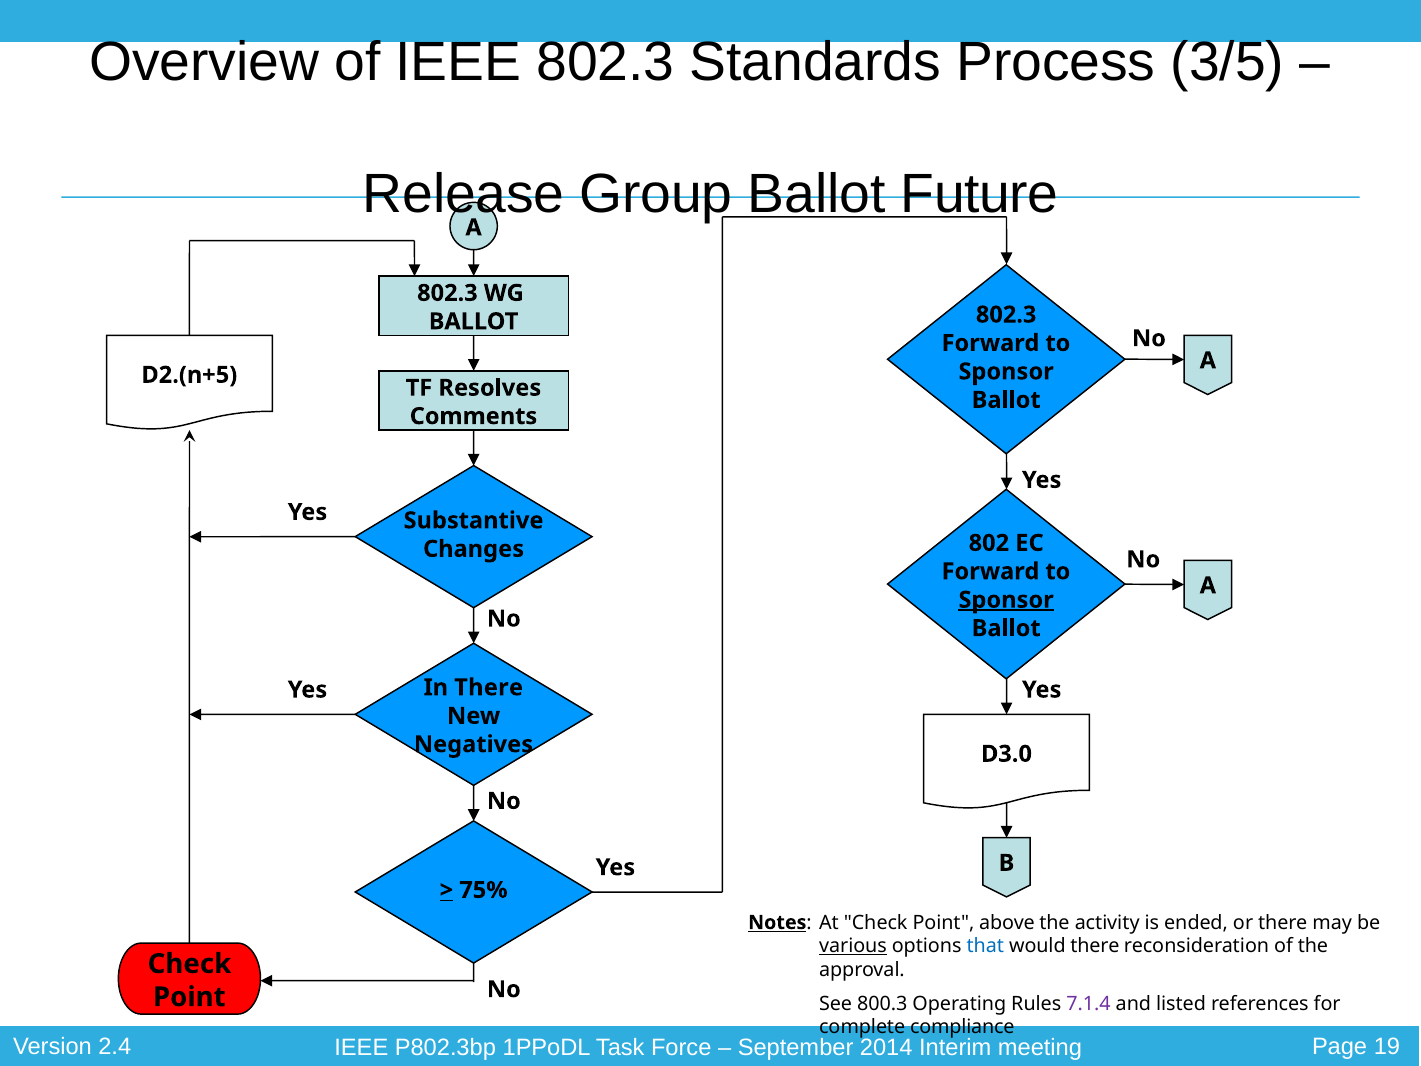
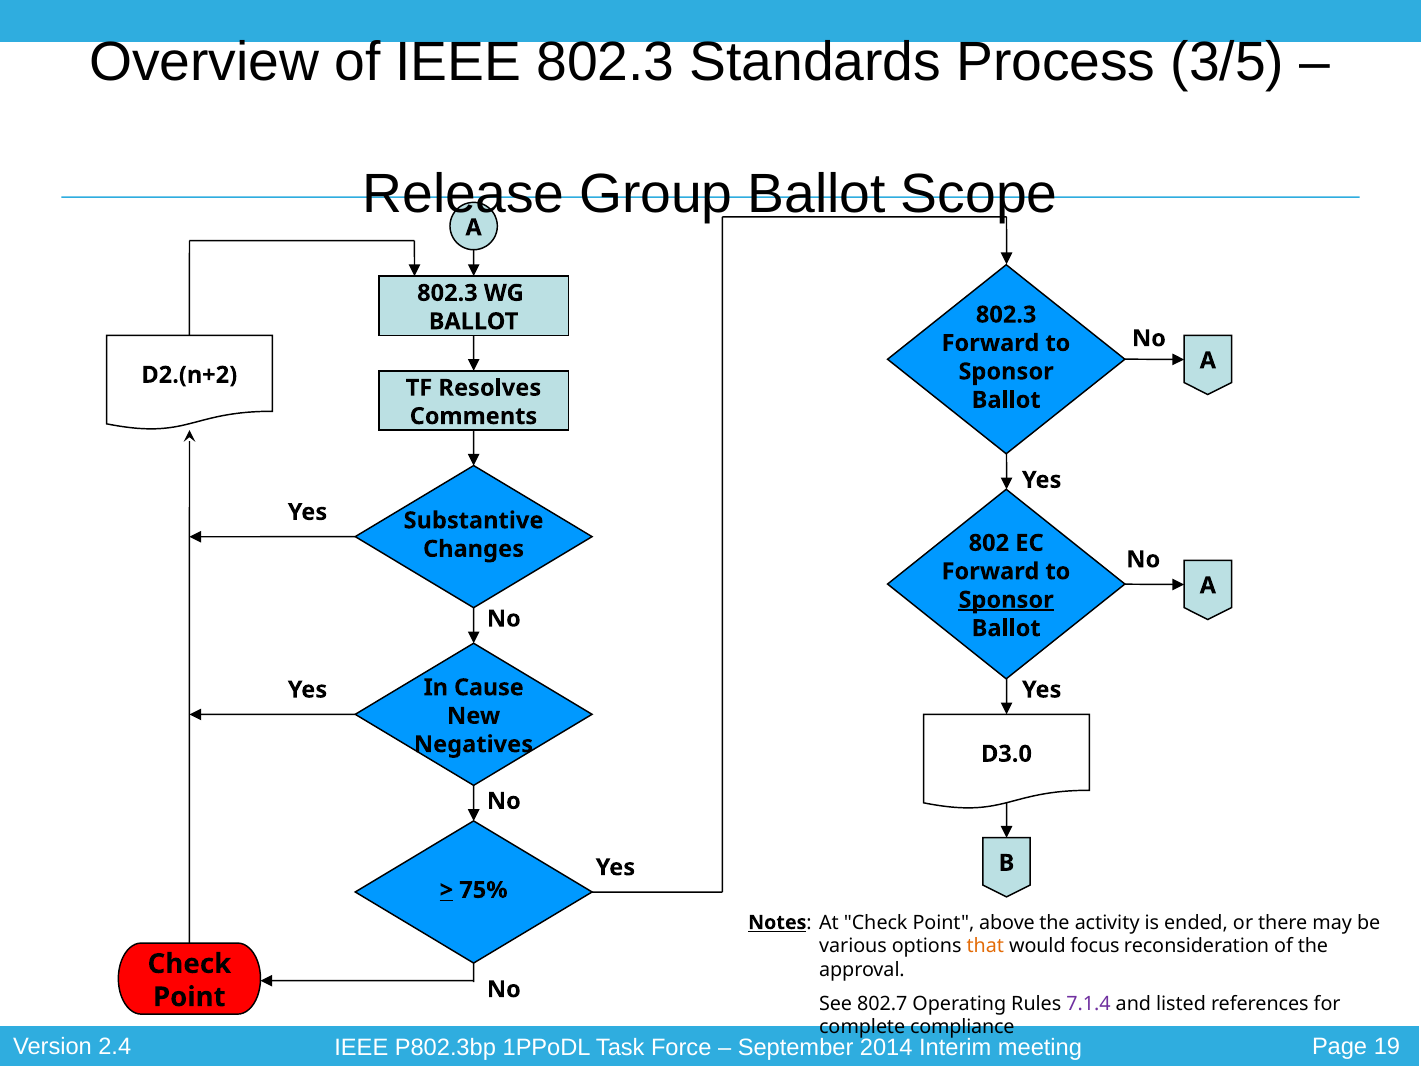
Future: Future -> Scope (979, 195)
D2.(n+5: D2.(n+5 -> D2.(n+2 (189, 375)
In There: There -> Cause (489, 687)
various underline: present -> none (853, 946)
that colour: blue -> orange (985, 946)
would there: there -> focus (1095, 946)
800.3: 800.3 -> 802.7 (882, 1003)
